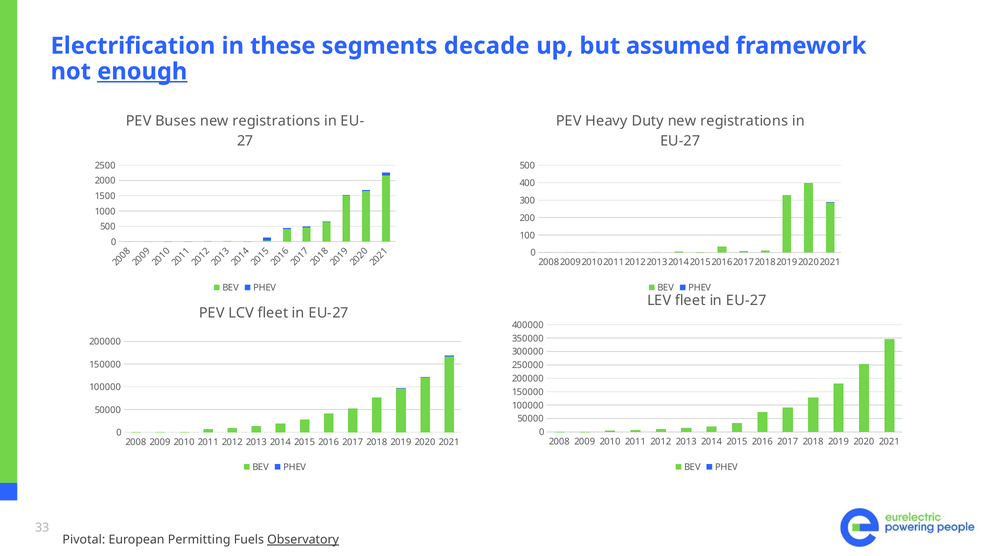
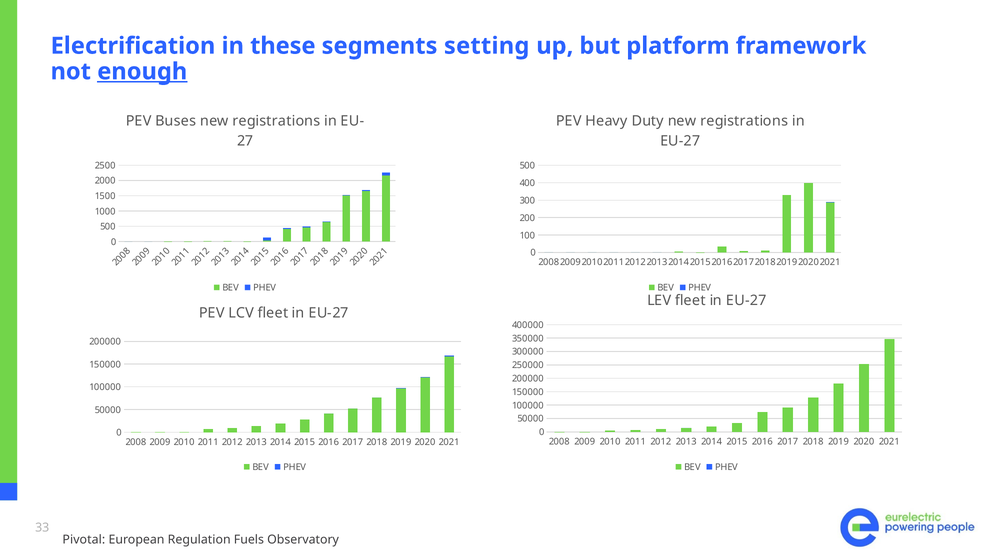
decade: decade -> setting (487, 46)
assumed: assumed -> platform (678, 46)
Permitting: Permitting -> Regulation (199, 540)
Observatory underline: present -> none (303, 540)
